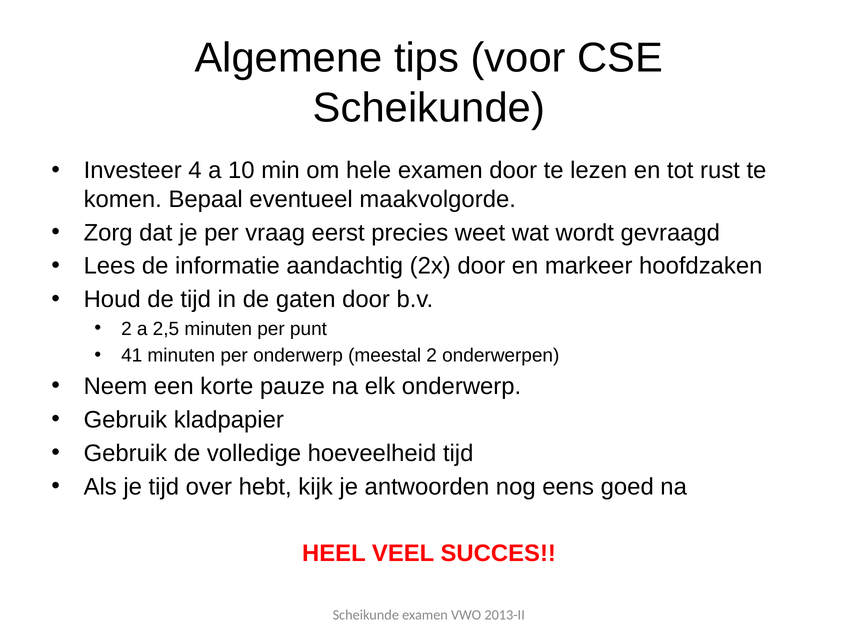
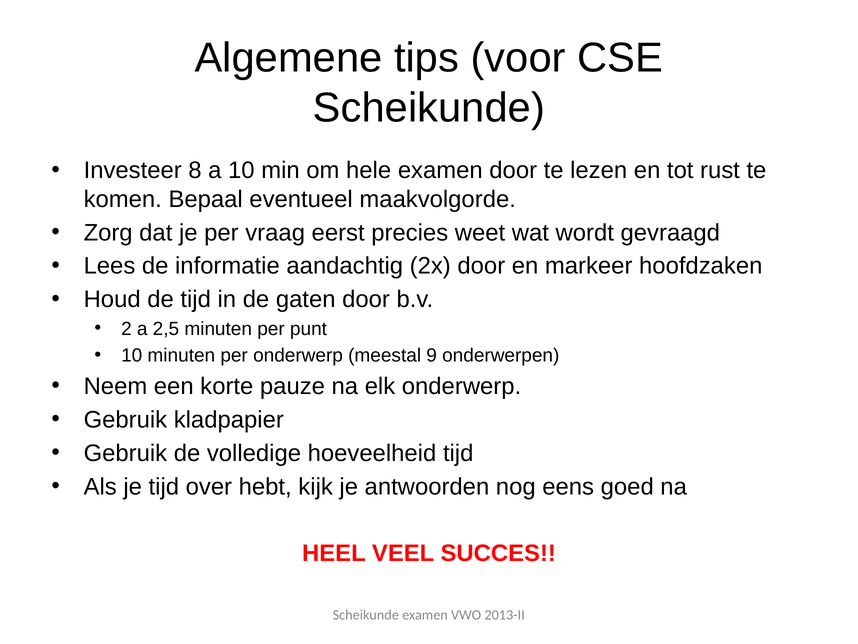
4: 4 -> 8 (195, 170)
41: 41 -> 10 (132, 355)
meestal 2: 2 -> 9 (432, 355)
